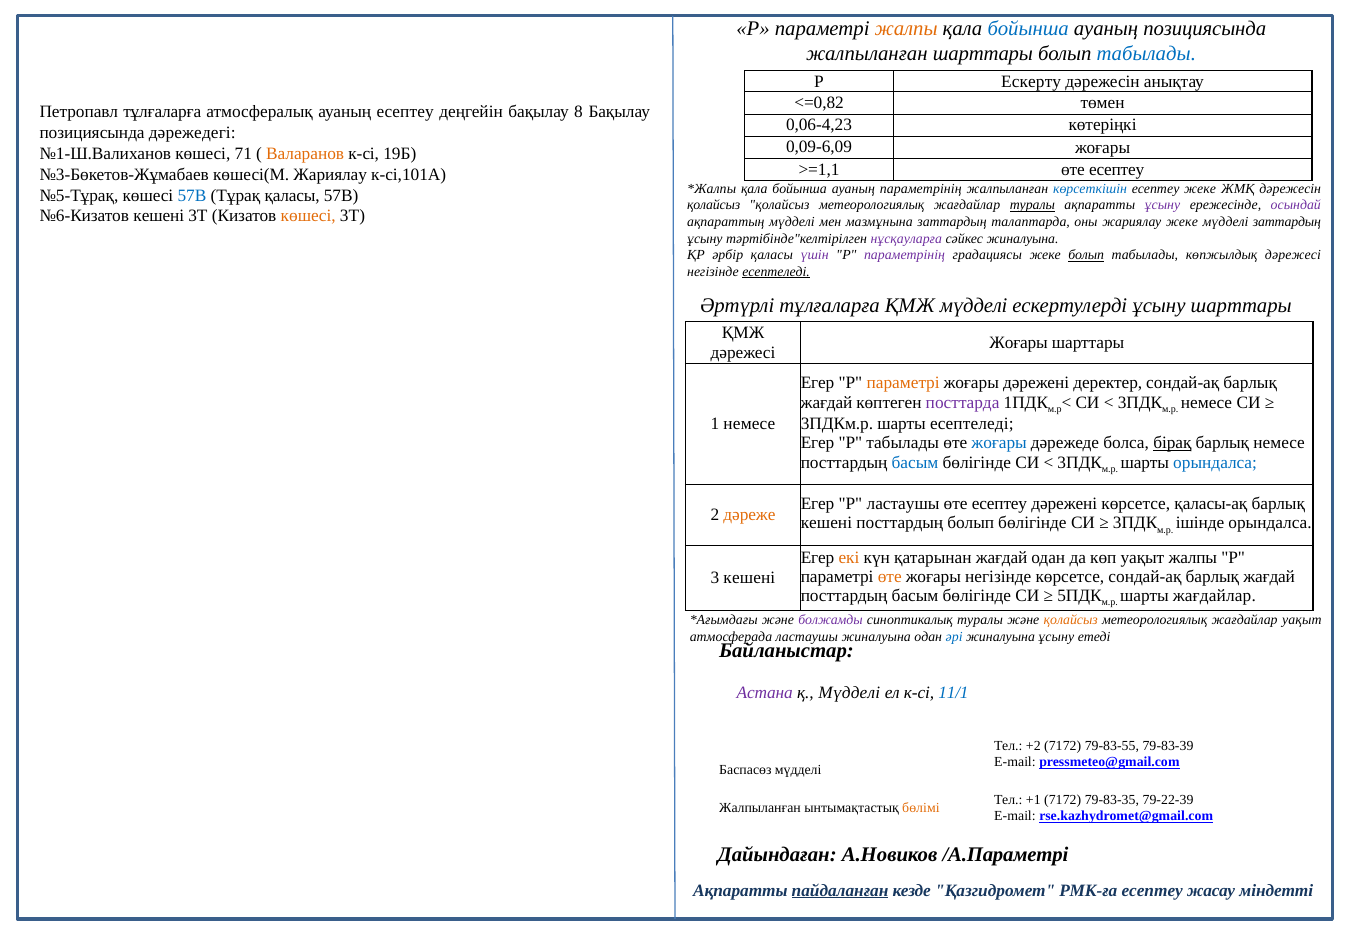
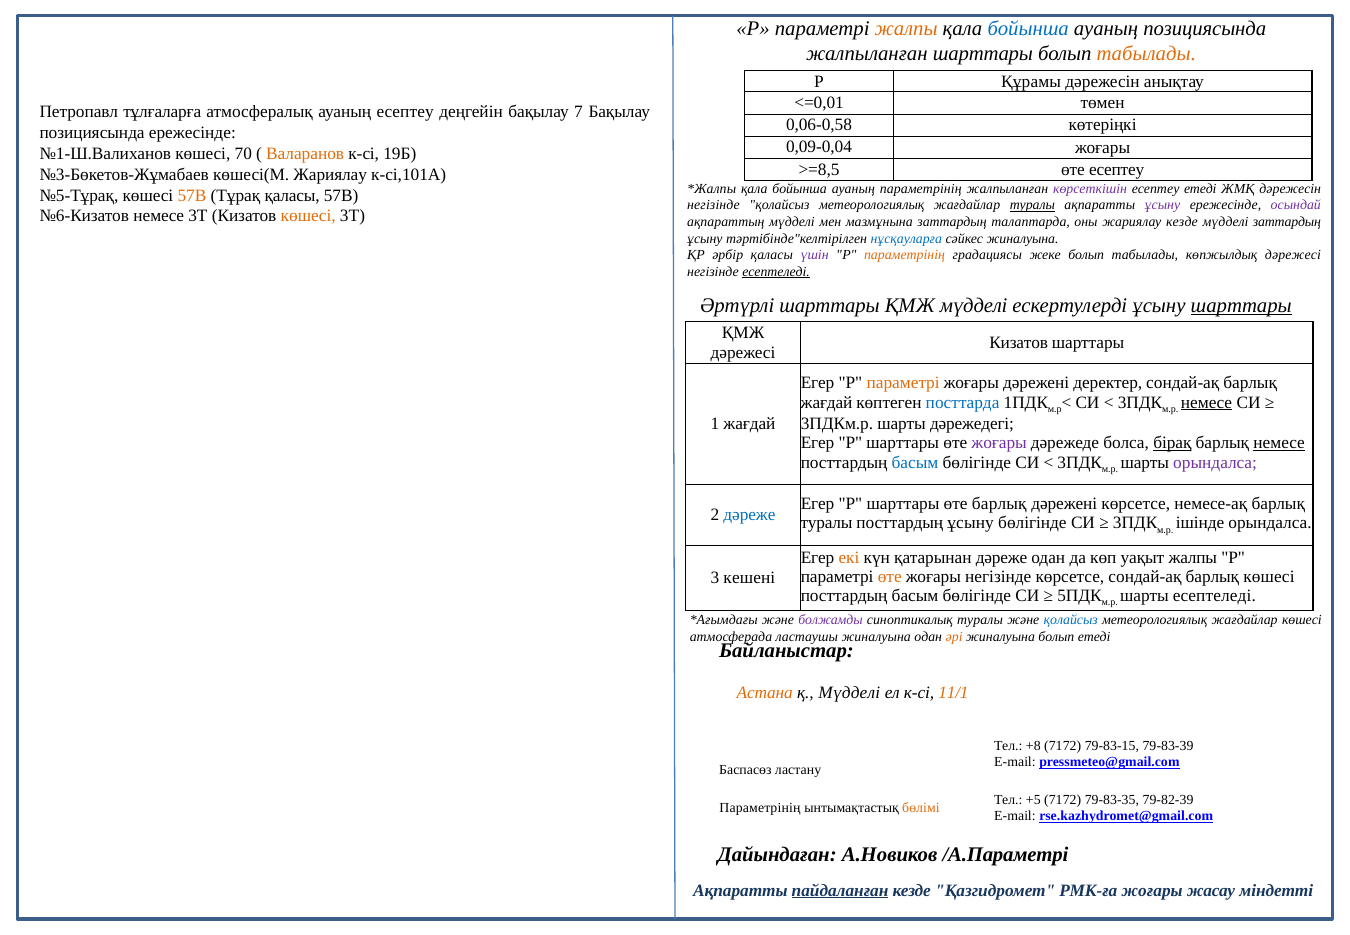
табылады colour: blue -> orange (1146, 54)
Ескерту: Ескерту -> Құрамы (1031, 81)
<=0,82: <=0,82 -> <=0,01 (819, 103)
8: 8 -> 7 (579, 112)
0,06-4,23: 0,06-4,23 -> 0,06-0,58 (819, 125)
позициясында дәрежедегі: дәрежедегі -> ережесінде (192, 133)
0,09-6,09: 0,09-6,09 -> 0,09-0,04 (819, 147)
71: 71 -> 70 (243, 154)
>=1,1: >=1,1 -> >=8,5 (819, 169)
көрсеткішін colour: blue -> purple (1090, 189)
есептеу жеке: жеке -> етеді (1200, 189)
57В colour: blue -> orange (192, 195)
қолайсыз: қолайсыз -> негізінде (713, 205)
№6-Кизатов кешені: кешені -> немесе (159, 216)
жариялау жеке: жеке -> кезде (1182, 222)
нұсқауларға colour: purple -> blue (906, 238)
параметрінің colour: purple -> orange (905, 255)
болып underline: present -> none (1086, 255)
Әртүрлі тұлғаларға: тұлғаларға -> шарттары (830, 305)
шарттары underline: none -> present (1241, 305)
Жоғары: Жоғары -> Кизатов (1019, 343)
посттарда colour: purple -> blue (963, 402)
немесе underline: none -> present (1206, 402)
1 немесе: немесе -> жағдай (749, 424)
шарты есептеледі: есептеледі -> дәрежедегі (972, 424)
P табылады: табылады -> шарттары (903, 443)
жоғары colour: blue -> purple (999, 443)
немесе underline: none -> present (1279, 443)
орындалса colour: blue -> purple (1215, 462)
Р ластаушы: ластаушы -> шарттары (903, 504)
есептеу: есептеу -> барлық (999, 504)
қаласы-ақ: қаласы-ақ -> немесе-ақ (1211, 504)
дәреже colour: orange -> blue (749, 515)
кешені: кешені -> туралы (827, 523)
посттардың болып: болып -> ұсыну (971, 523)
қатарынан жағдай: жағдай -> дәреже (1002, 557)
көрсетсе сондай-ақ барлық жағдай: жағдай -> көшесі (1269, 576)
шарты жағдайлар: жағдайлар -> есептеледі (1214, 595)
қолайсыз colour: orange -> blue (1071, 620)
жағдайлар уақыт: уақыт -> көшесі (1302, 620)
әрі colour: blue -> orange (954, 636)
жиналуына ұсыну: ұсыну -> болып (1056, 636)
Астана colour: purple -> orange (765, 692)
11/1 colour: blue -> orange (953, 692)
+2: +2 -> +8 (1033, 746)
79-83-55: 79-83-55 -> 79-83-15 (1112, 746)
Баспасөз мүдделі: мүдделі -> ластану (798, 769)
+1: +1 -> +5 (1033, 800)
79-22-39: 79-22-39 -> 79-82-39 (1168, 800)
Жалпыланған: Жалпыланған -> Параметрінің (760, 808)
РМК-ға есептеу: есептеу -> жоғары (1152, 890)
